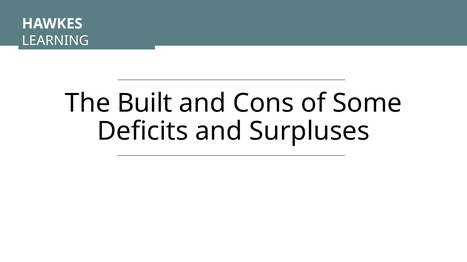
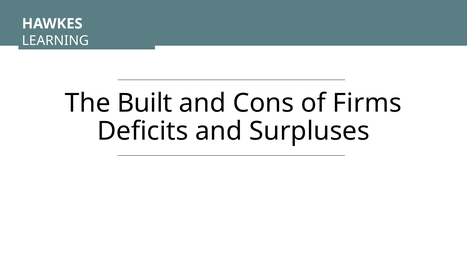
Some: Some -> Firms (367, 103)
